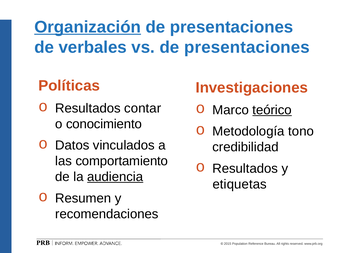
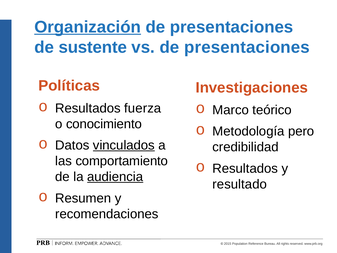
verbales: verbales -> sustente (93, 47)
contar: contar -> fuerza (143, 108)
teórico underline: present -> none (272, 110)
tono: tono -> pero (301, 131)
vinculados underline: none -> present (124, 145)
etiquetas: etiquetas -> resultado (240, 184)
